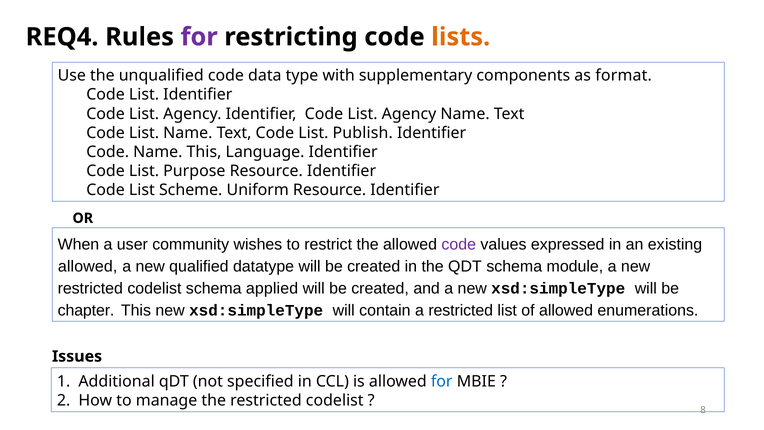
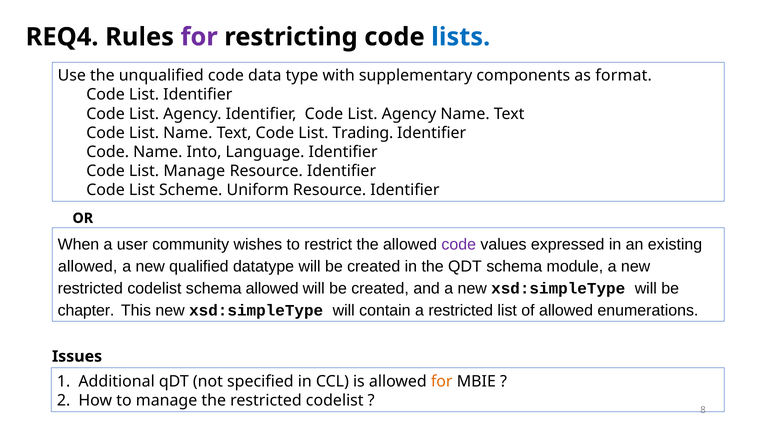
lists colour: orange -> blue (461, 37)
Publish: Publish -> Trading (363, 133)
Name This: This -> Into (204, 152)
List Purpose: Purpose -> Manage (194, 171)
schema applied: applied -> allowed (272, 288)
for colour: blue -> orange (442, 381)
